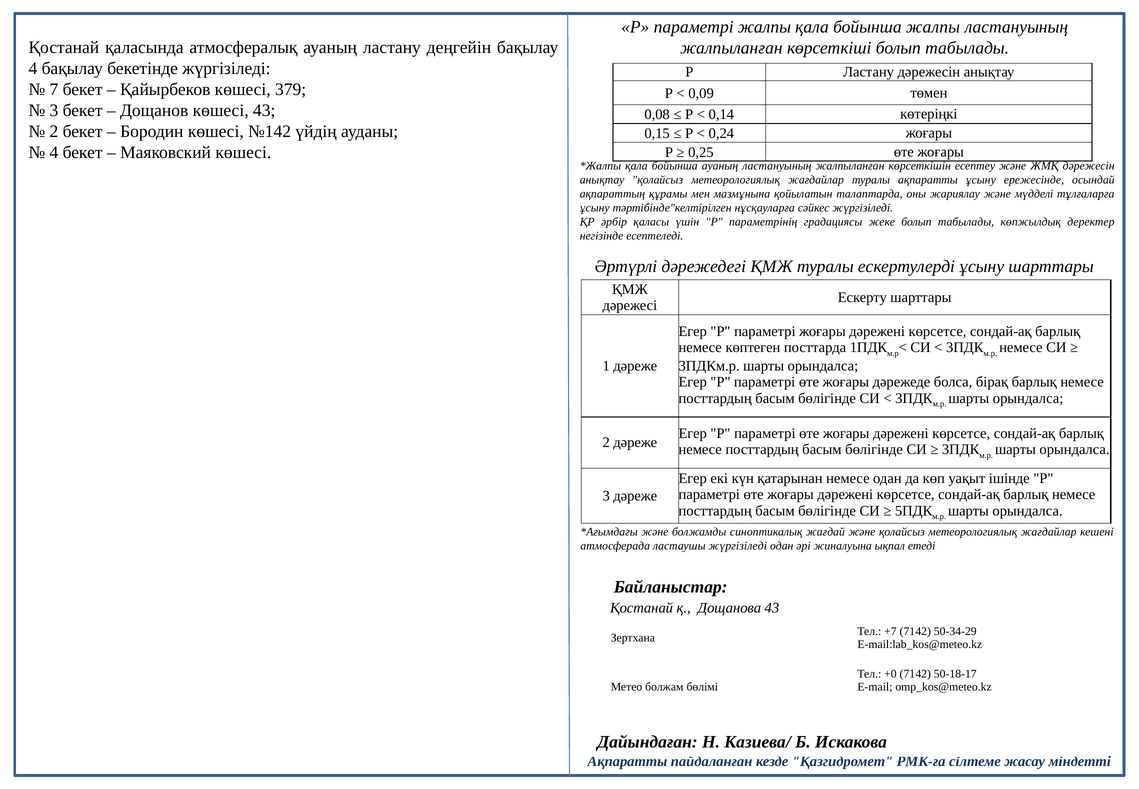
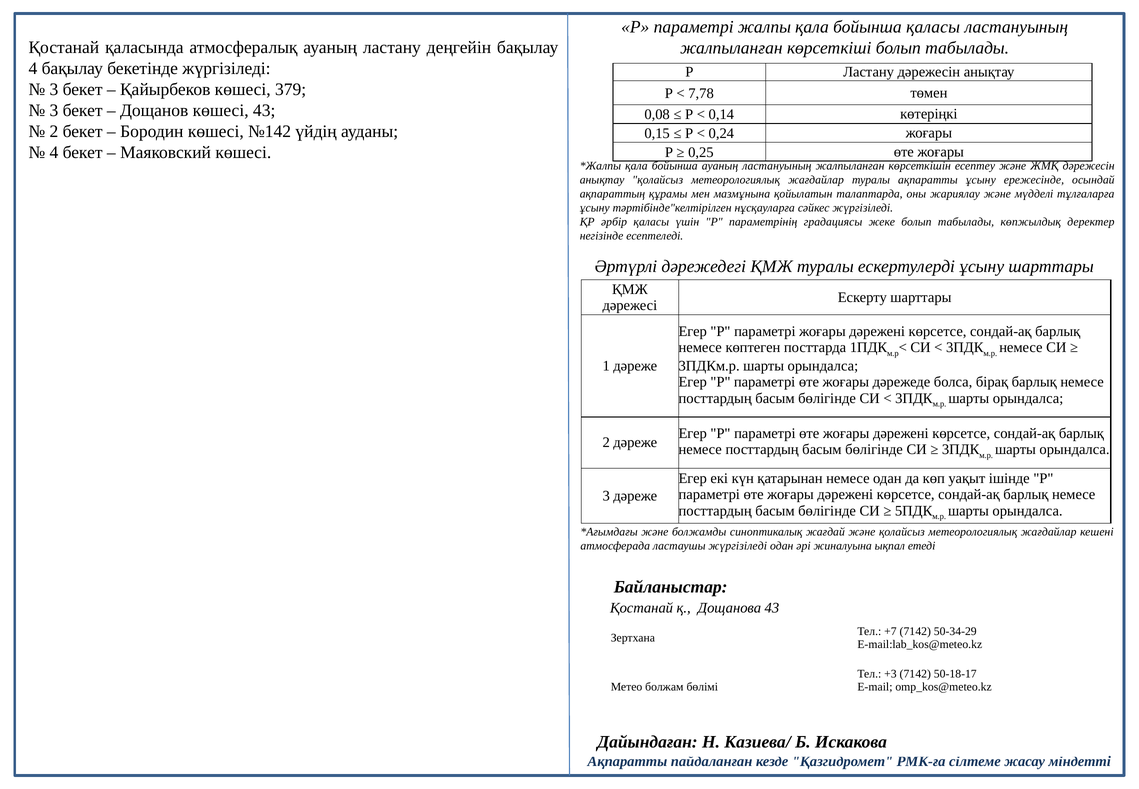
бойынша жалпы: жалпы -> қаласы (933, 27)
7: 7 -> 3 (54, 89)
0,09: 0,09 -> 7,78 (701, 93)
+0: +0 -> +3 (890, 673)
